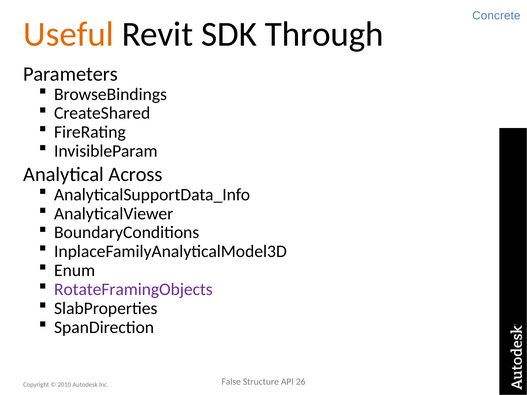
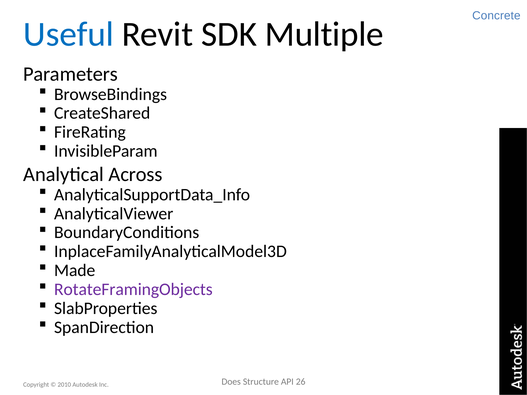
Useful colour: orange -> blue (69, 34)
Through: Through -> Multiple (324, 34)
Enum: Enum -> Made (75, 271)
False: False -> Does (231, 382)
